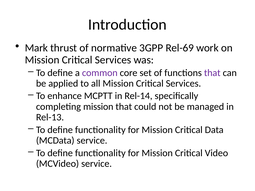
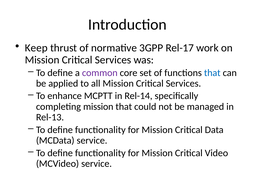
Mark: Mark -> Keep (36, 48)
Rel-69: Rel-69 -> Rel-17 (180, 48)
that colour: purple -> blue (212, 73)
